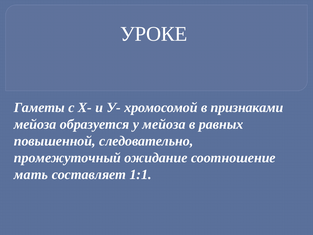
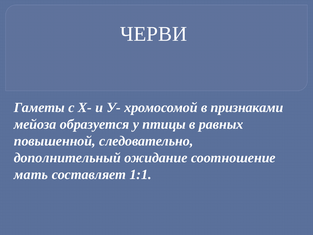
УРОКЕ: УРОКЕ -> ЧЕРВИ (154, 34)
у мейоза: мейоза -> птицы (164, 124)
промежуточный: промежуточный -> дополнительный (67, 158)
